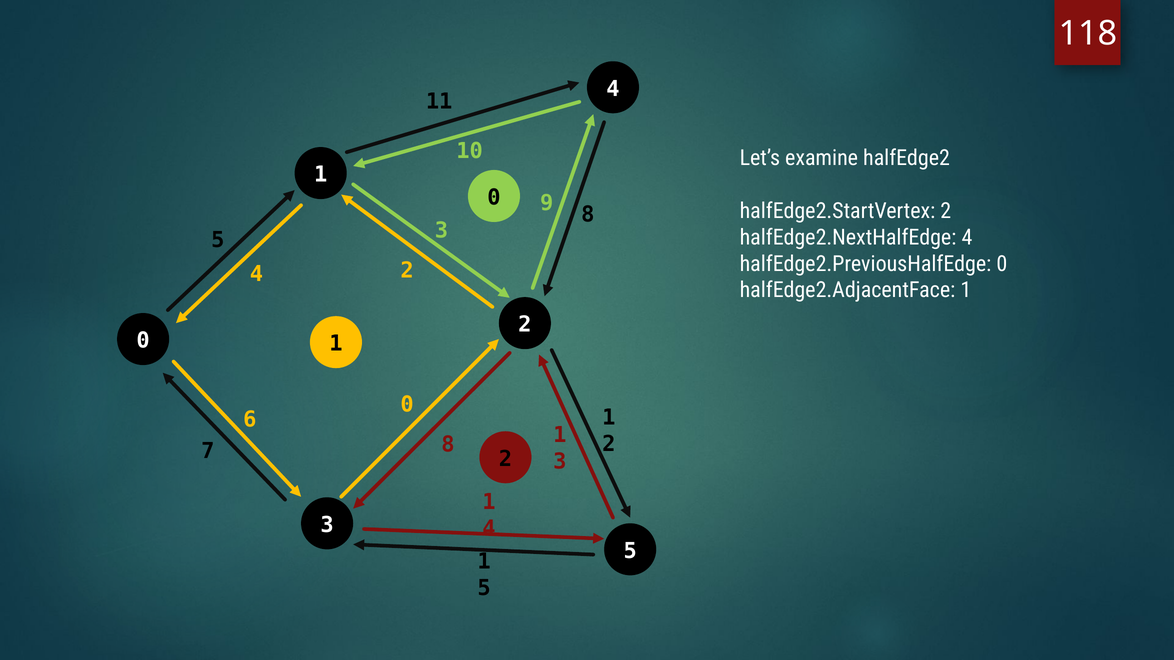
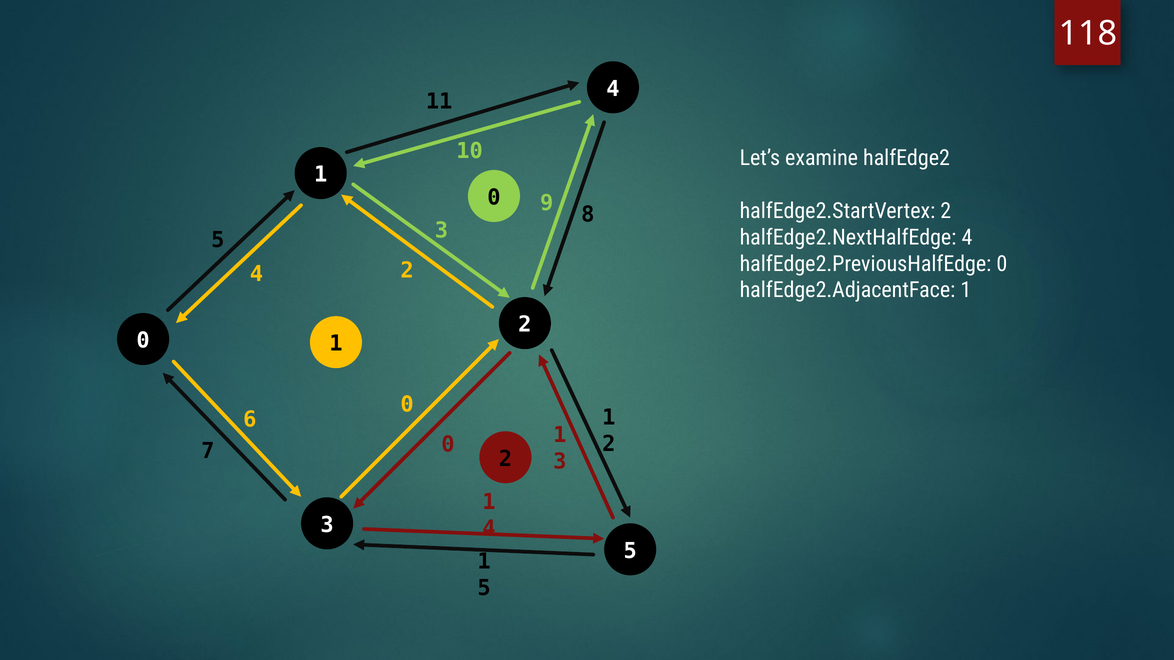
7 8: 8 -> 0 (448, 445)
